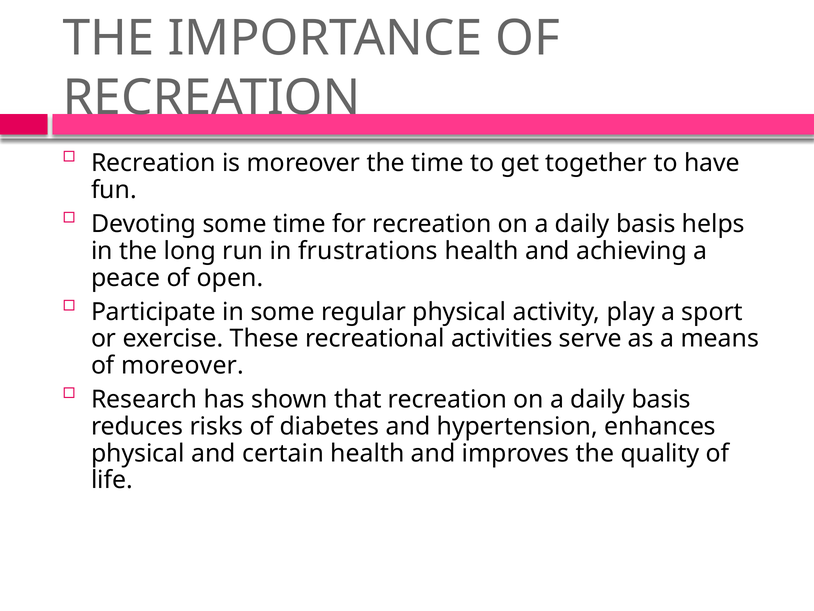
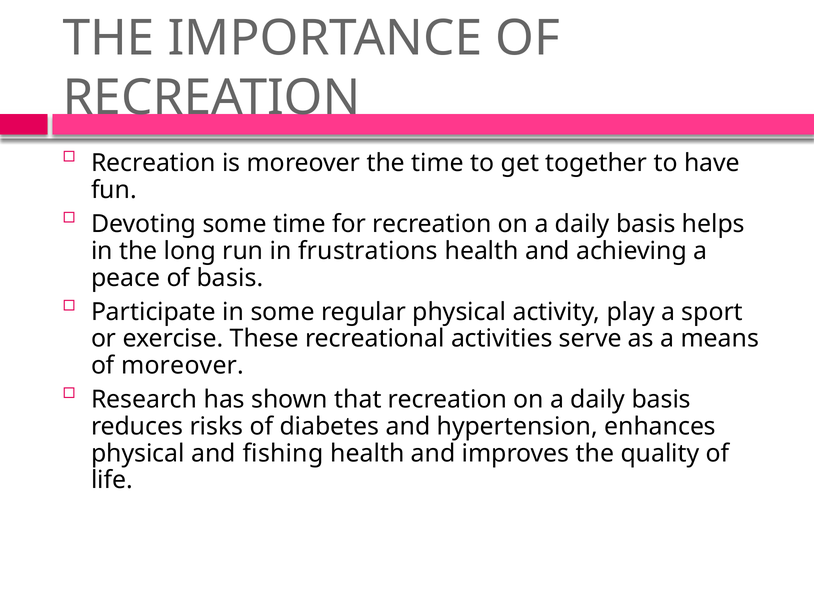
of open: open -> basis (230, 278)
certain: certain -> fishing (283, 453)
